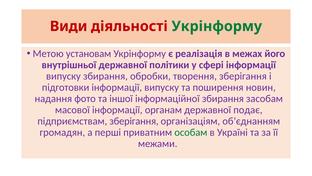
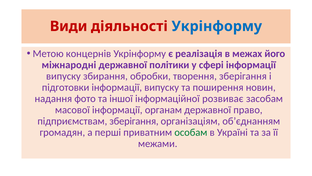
Укрінформу colour: green -> blue (217, 26)
установам: установам -> концернів (88, 53)
внутрішньої: внутрішньої -> міжнародні (69, 65)
інформаційної збирання: збирання -> розвиває (223, 98)
подає: подає -> право (248, 110)
